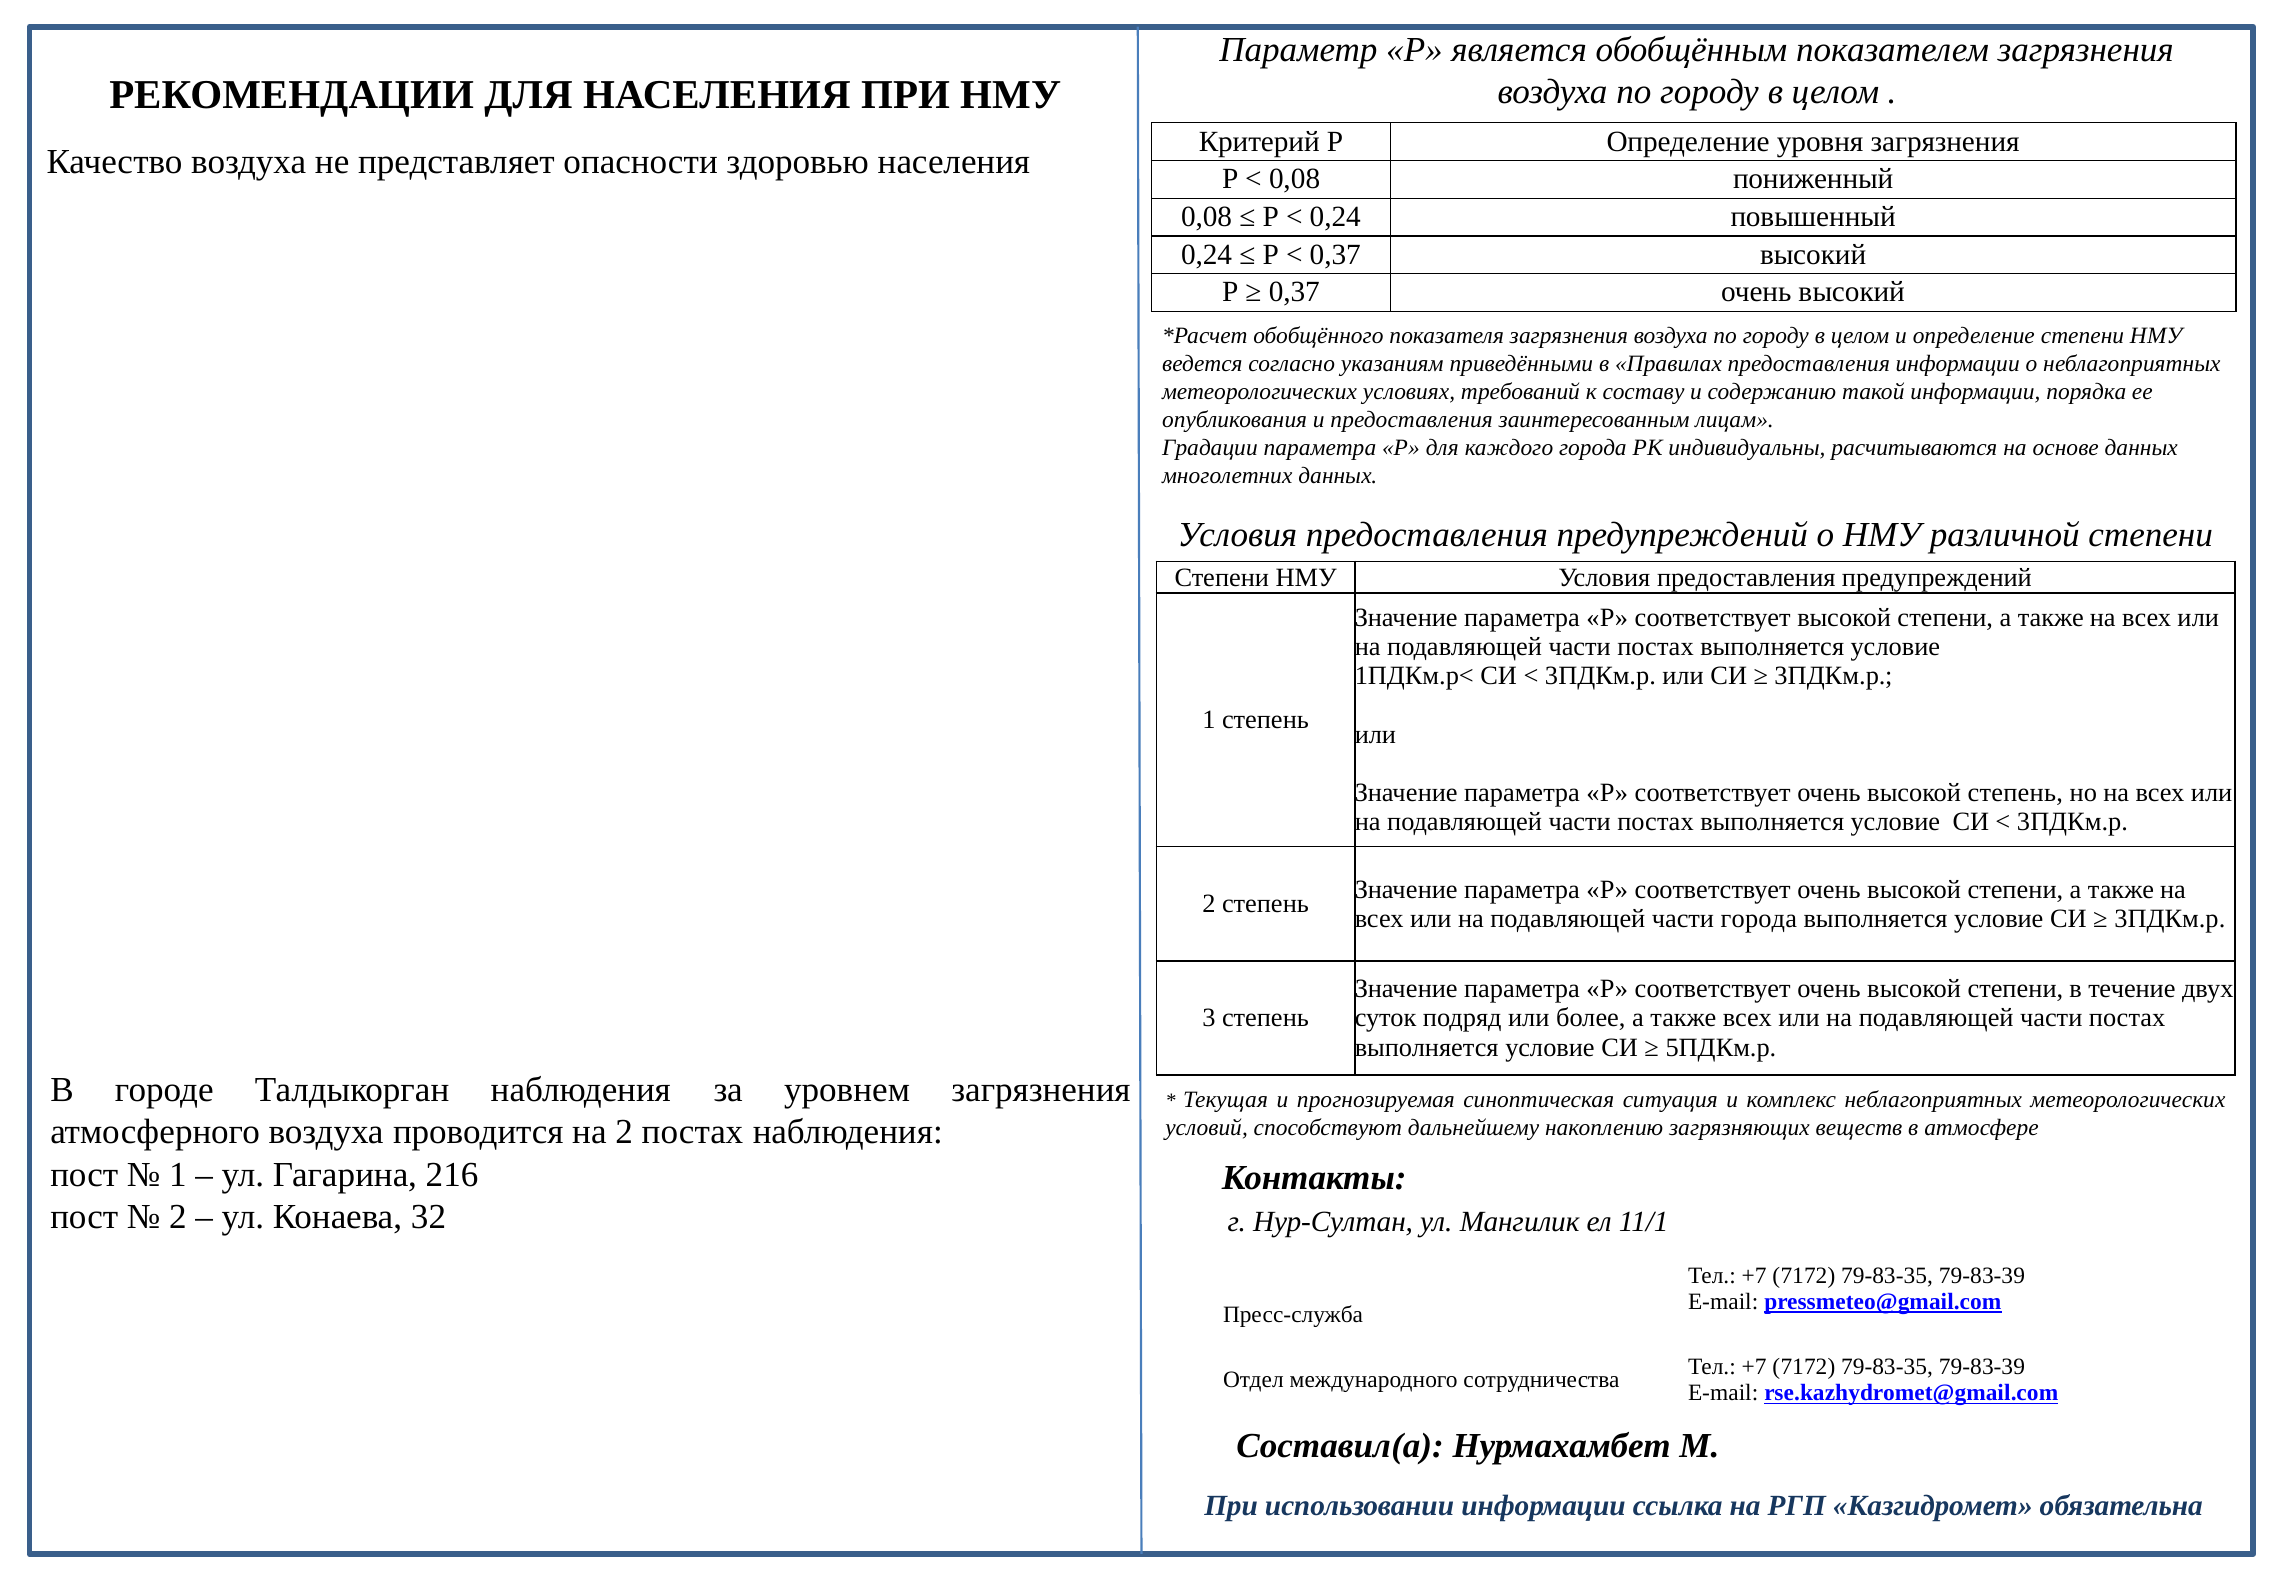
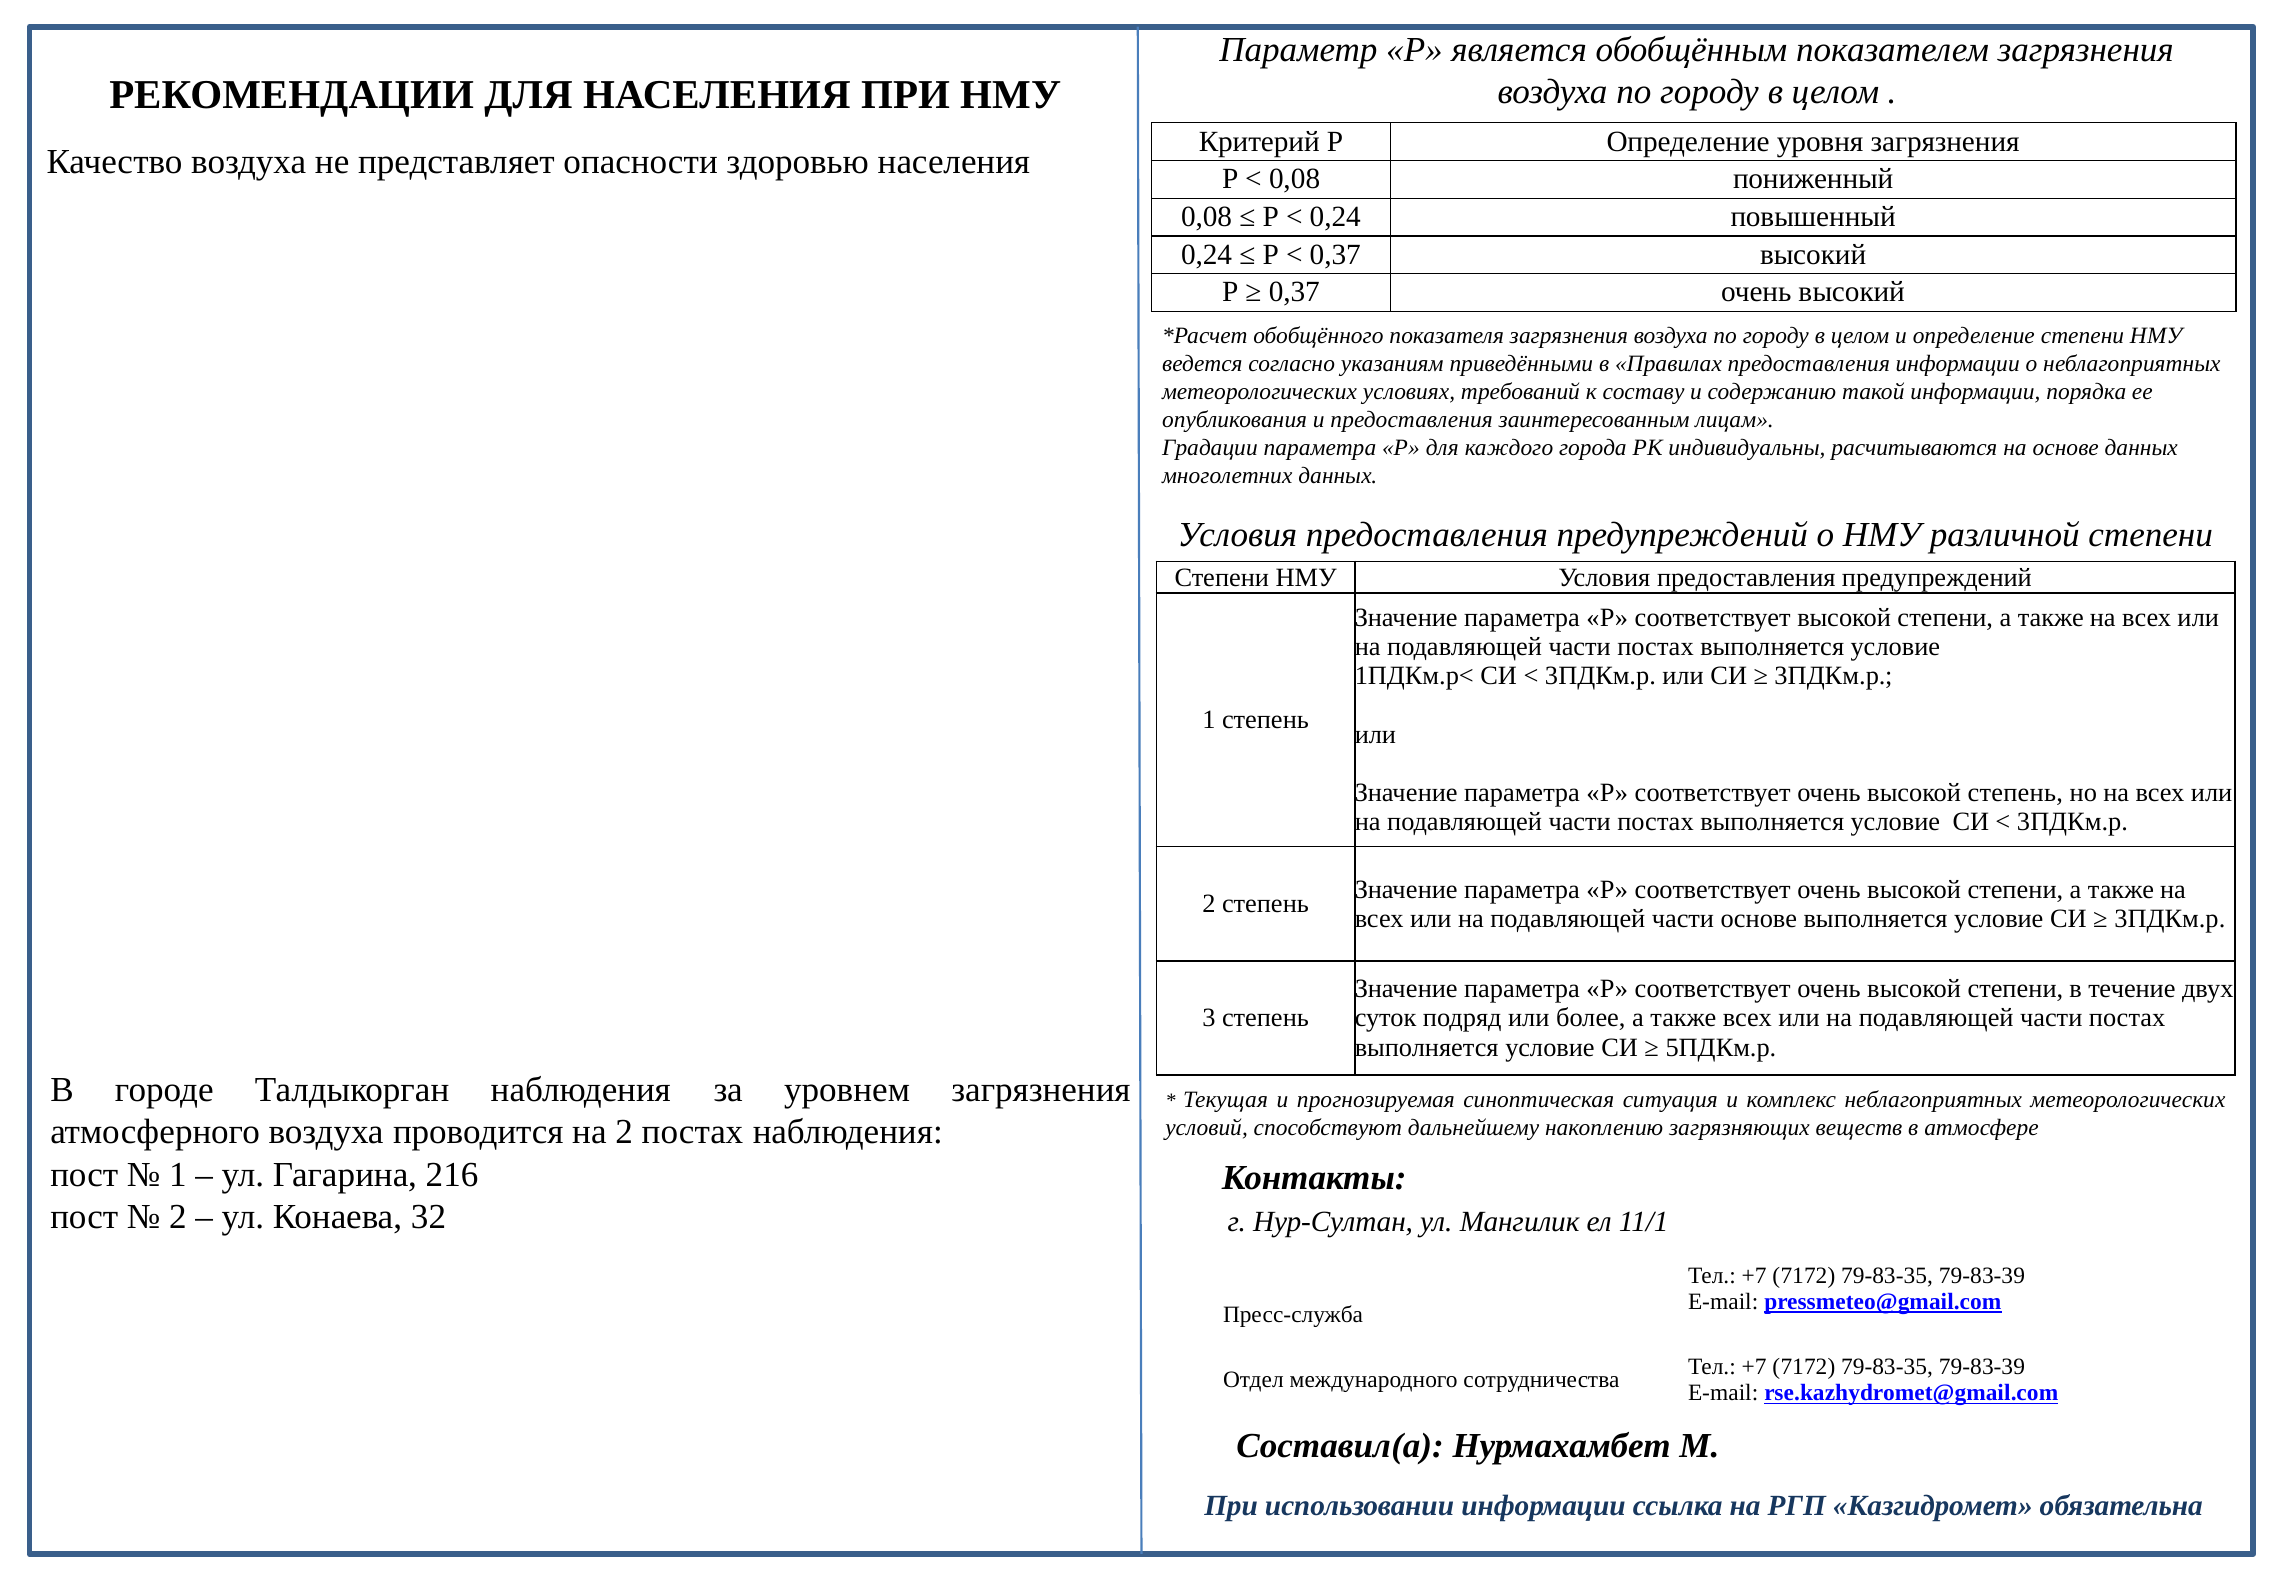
части города: города -> основе (1759, 918)
